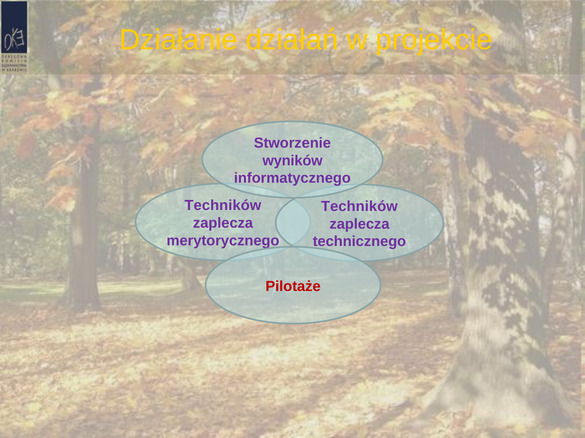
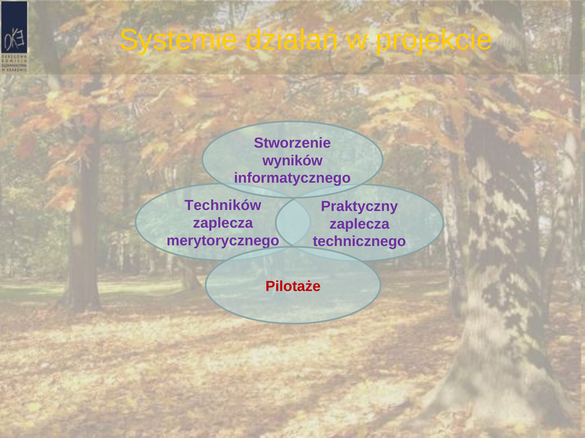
Działanie: Działanie -> Systemie (178, 40)
Techników: Techników -> Praktyczny (359, 207)
